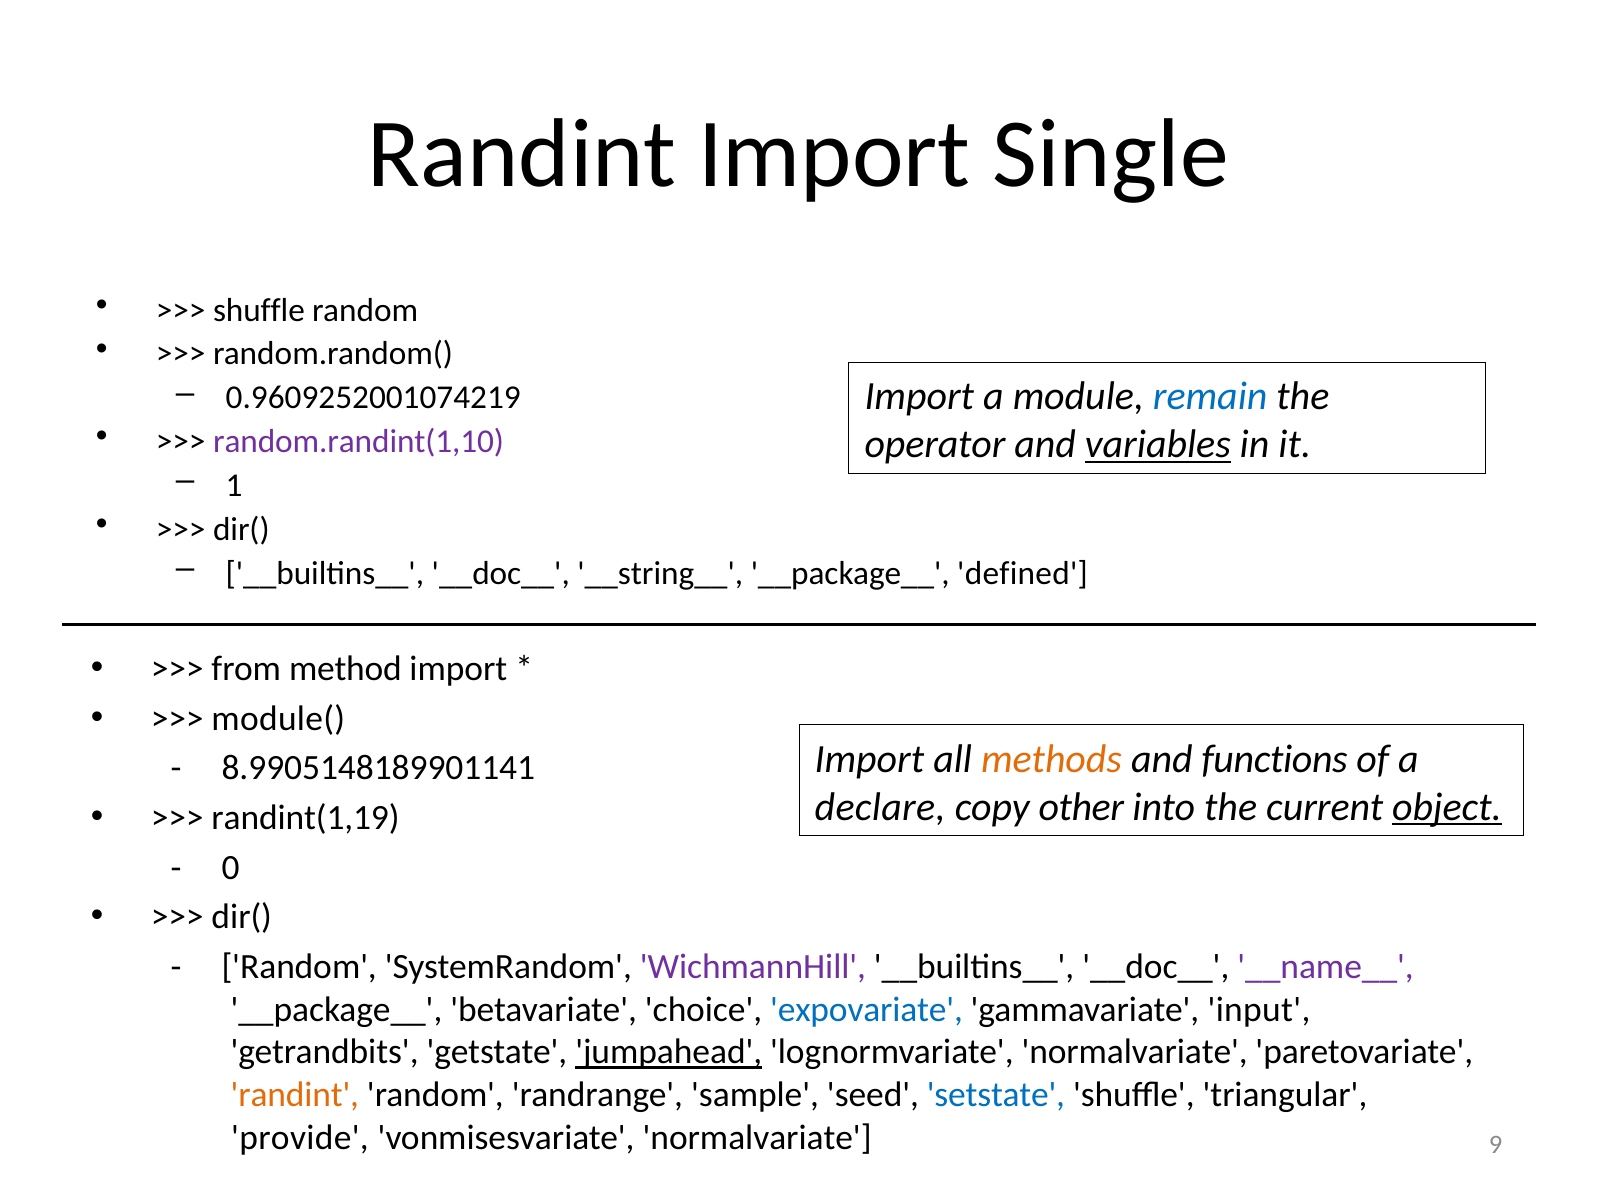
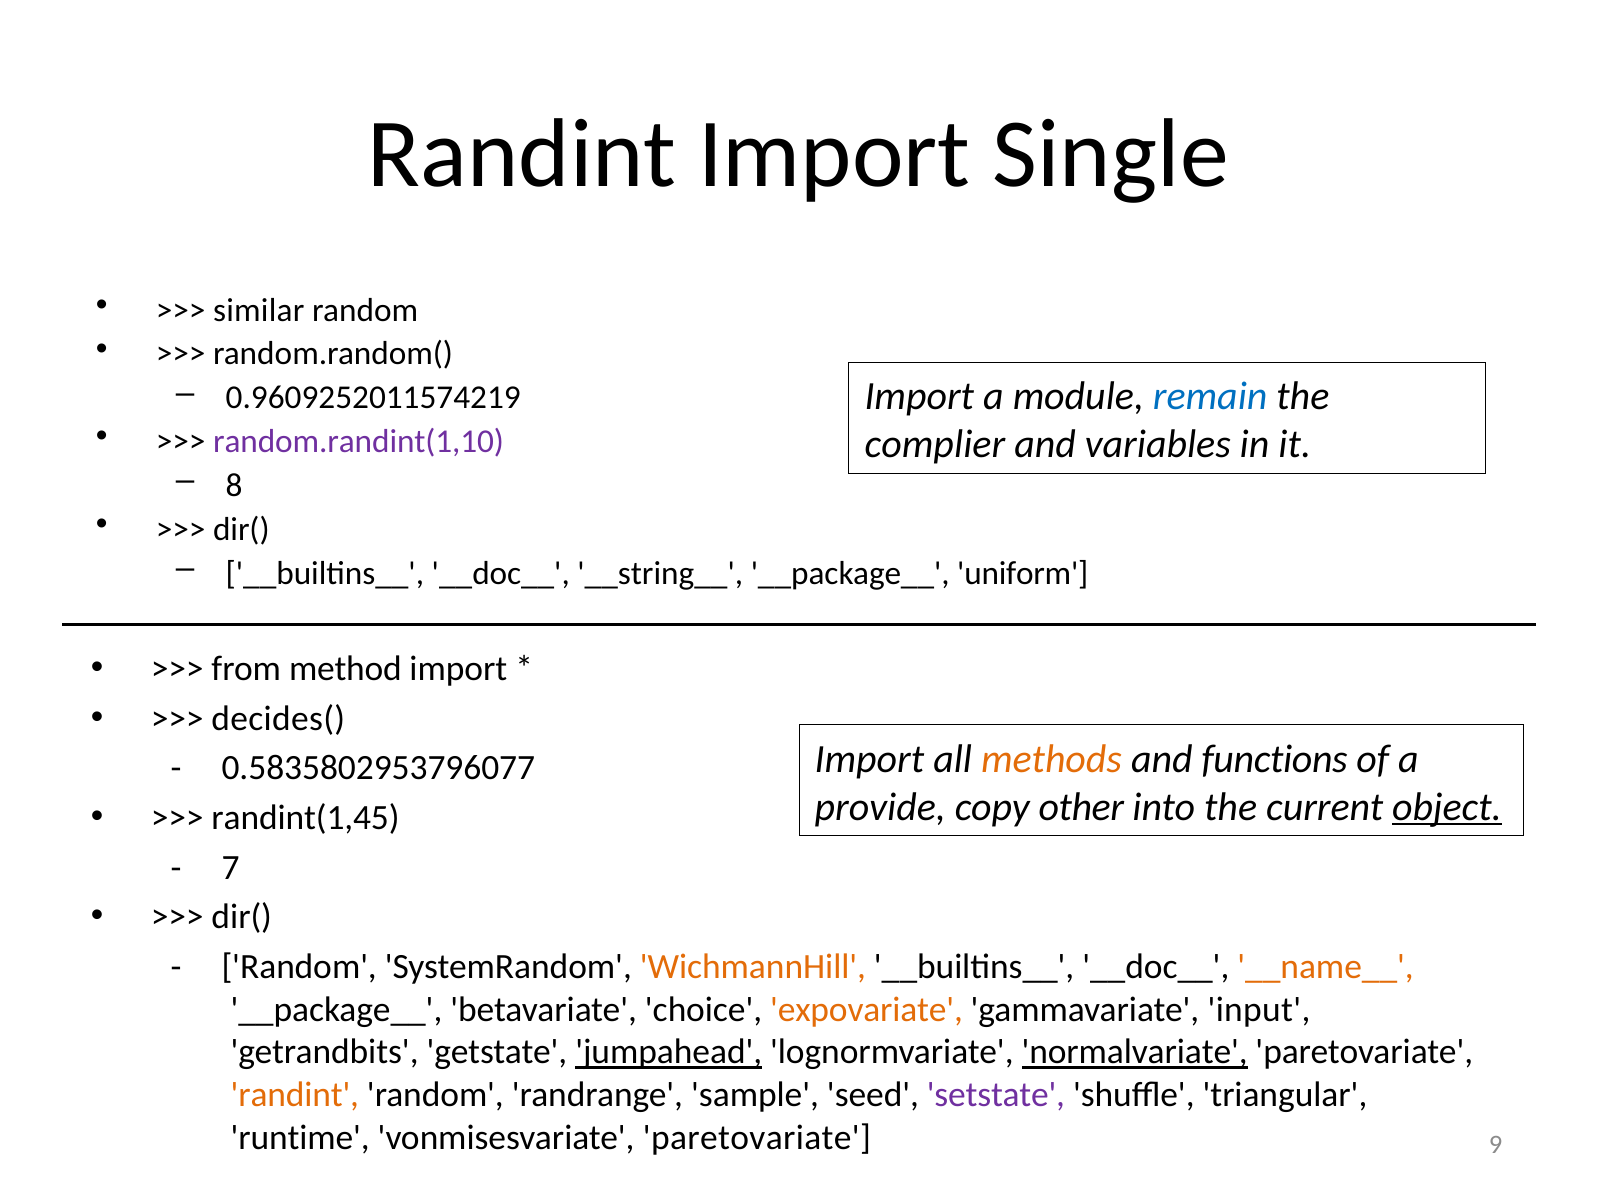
shuffle: shuffle -> similar (259, 310)
0.9609252001074219: 0.9609252001074219 -> 0.9609252011574219 (373, 398)
operator: operator -> complier (935, 445)
variables underline: present -> none (1158, 445)
1: 1 -> 8 (234, 486)
defined: defined -> uniform (1023, 573)
module(: module( -> decides( (278, 718)
8.9905148189901141: 8.9905148189901141 -> 0.5835802953796077 (378, 768)
declare: declare -> provide (880, 807)
randint(1,19: randint(1,19 -> randint(1,45 (306, 817)
0: 0 -> 7 (231, 867)
WichmannHill colour: purple -> orange (753, 967)
__name__ colour: purple -> orange (1326, 967)
expovariate colour: blue -> orange (867, 1009)
normalvariate underline: none -> present (1135, 1052)
setstate colour: blue -> purple (996, 1094)
provide: provide -> runtime (300, 1137)
vonmisesvariate normalvariate: normalvariate -> paretovariate (757, 1137)
